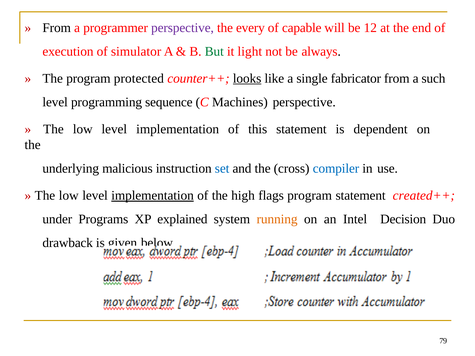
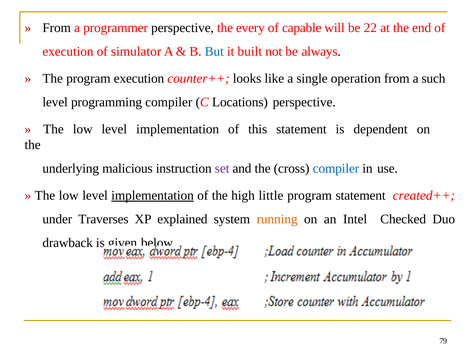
perspective colour: purple -> black (183, 28)
12: 12 -> 22 (370, 28)
But colour: green -> blue (214, 52)
light: light -> built (250, 52)
program protected: protected -> execution (139, 78)
looks underline: present -> none (247, 78)
fabricator: fabricator -> operation (356, 78)
programming sequence: sequence -> compiler (169, 102)
Machines: Machines -> Locations (240, 102)
set colour: blue -> purple (222, 169)
flags: flags -> little (271, 196)
Programs: Programs -> Traverses (103, 219)
Decision: Decision -> Checked (403, 219)
